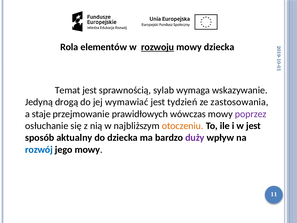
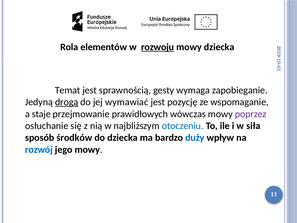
sylab: sylab -> gesty (164, 90)
wskazywanie: wskazywanie -> zapobieganie (240, 90)
drogą underline: none -> present (67, 102)
tydzień: tydzień -> pozycję (182, 102)
zastosowania: zastosowania -> wspomaganie (240, 102)
otoczeniu colour: orange -> blue (183, 126)
w jest: jest -> siła (253, 126)
aktualny: aktualny -> środków (74, 138)
duży colour: purple -> blue (195, 138)
